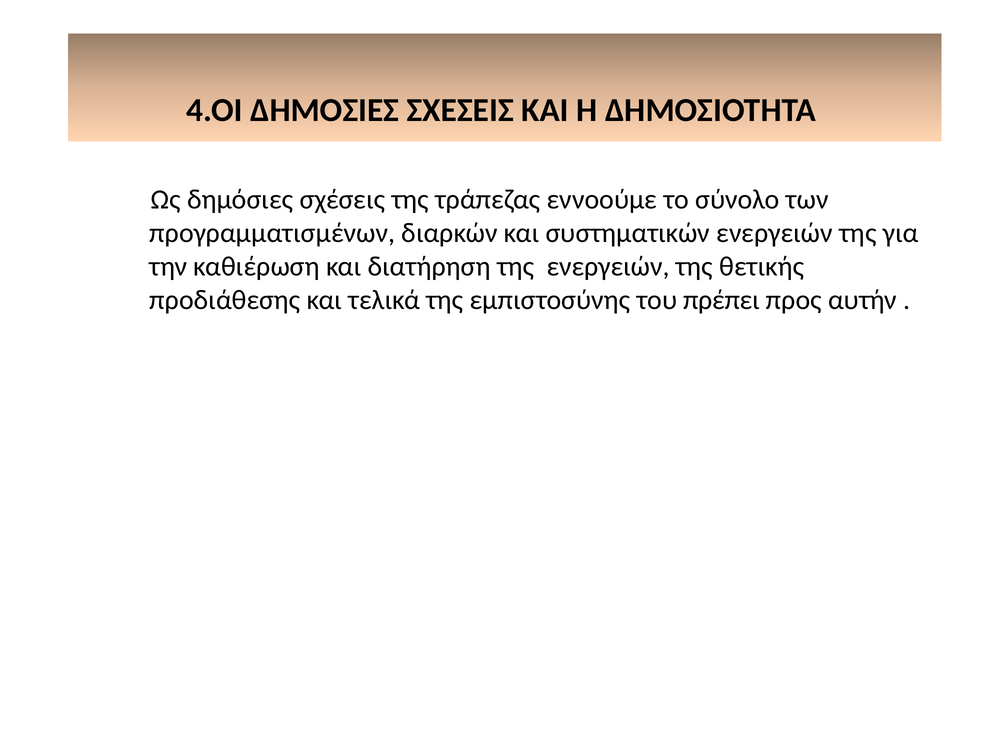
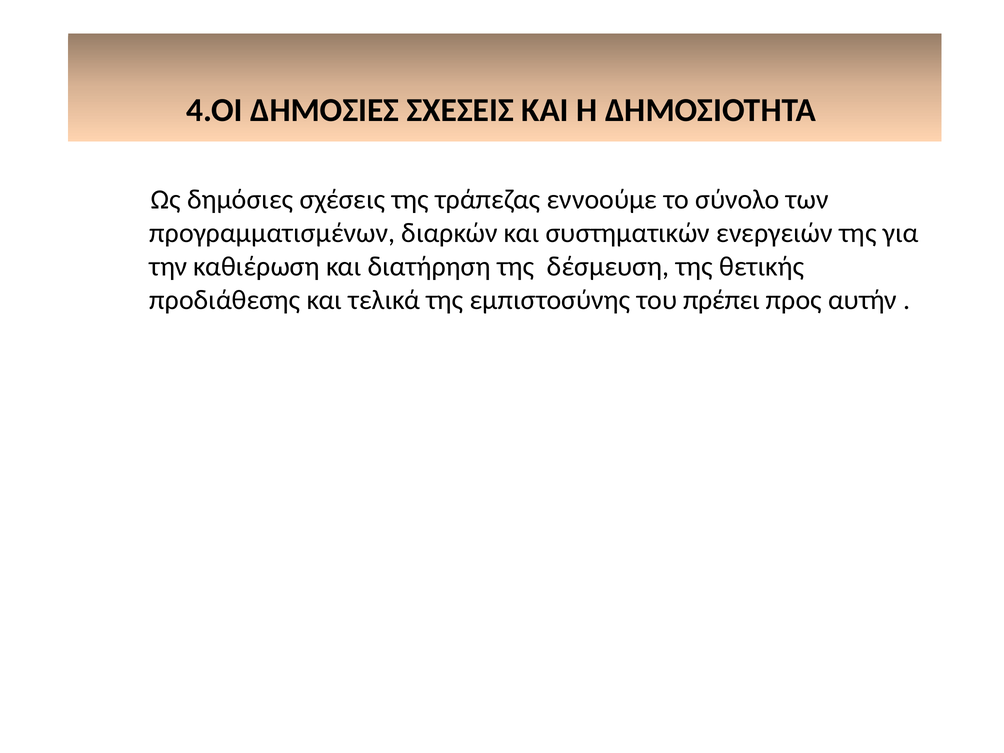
της ενεργειών: ενεργειών -> δέσμευση (608, 266)
